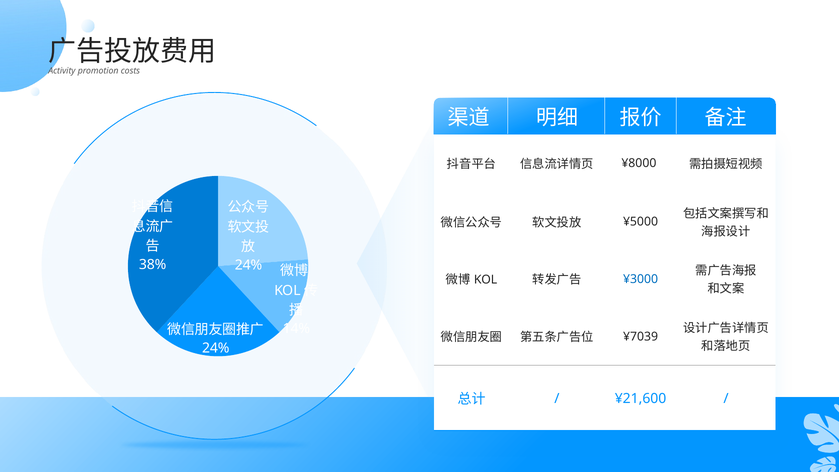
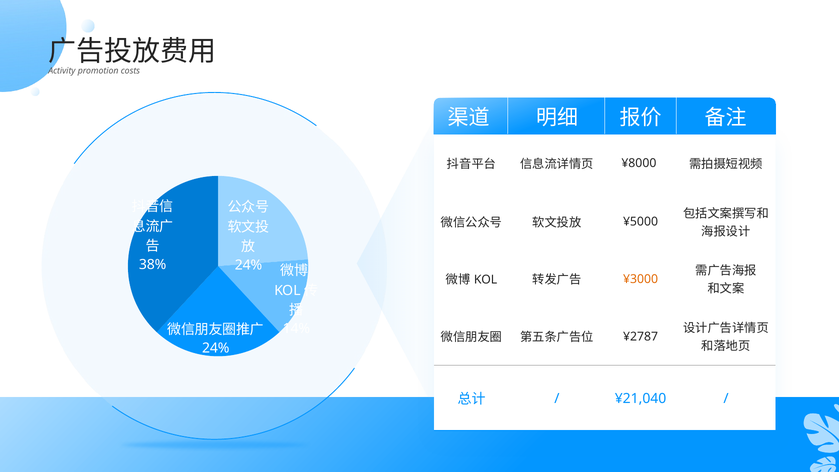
¥3000 colour: blue -> orange (641, 279)
¥7039: ¥7039 -> ¥2787 (641, 337)
¥21,600: ¥21,600 -> ¥21,040 (641, 399)
